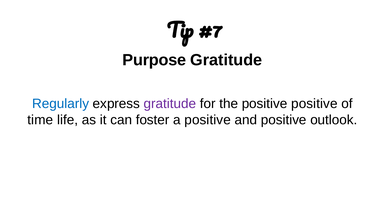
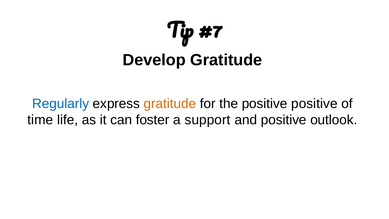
Purpose: Purpose -> Develop (154, 60)
gratitude colour: purple -> orange (170, 103)
a positive: positive -> support (208, 120)
